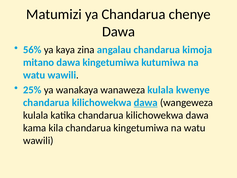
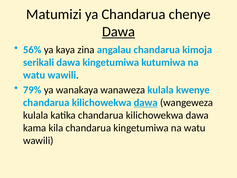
Dawa underline: none -> present (119, 32)
mitano: mitano -> serikali (39, 62)
25%: 25% -> 79% (32, 90)
